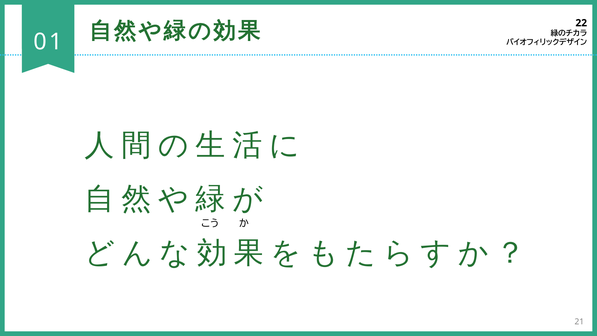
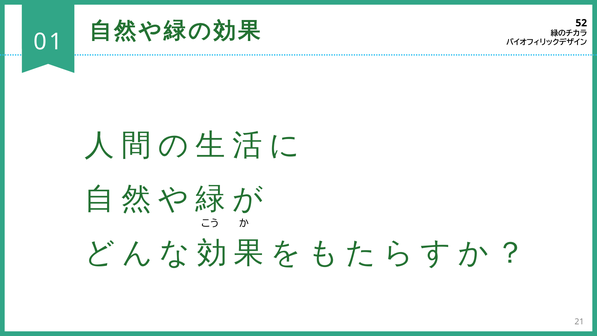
22: 22 -> 52 (581, 23)
